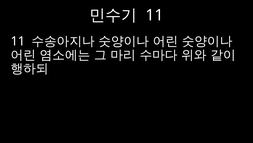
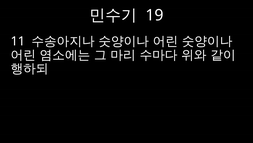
11: 11 -> 19 (154, 15)
